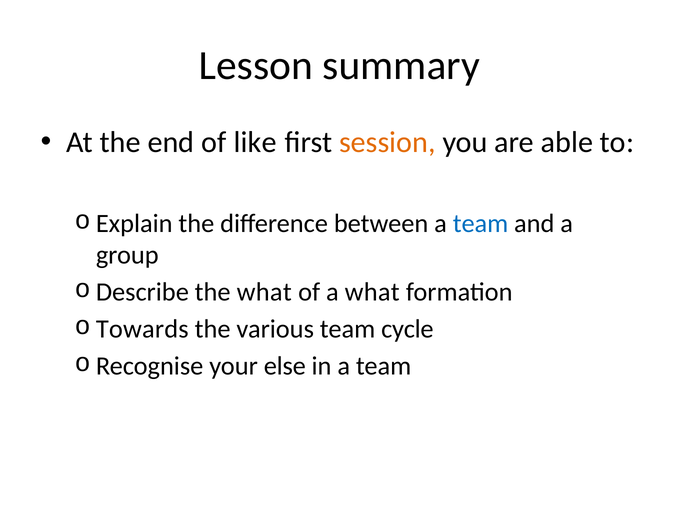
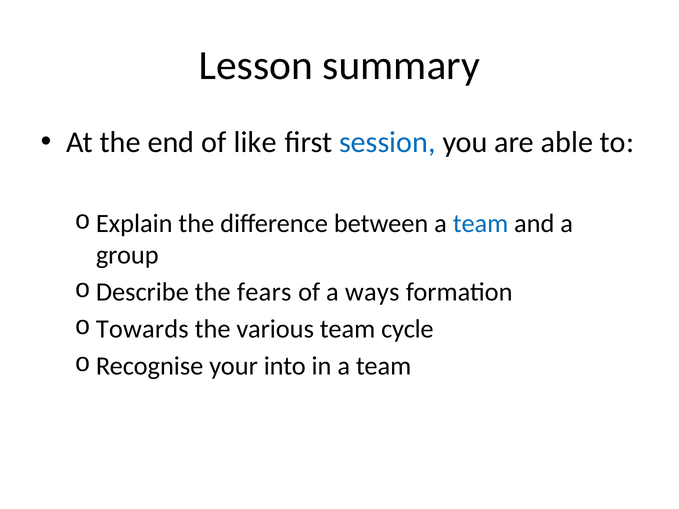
session colour: orange -> blue (387, 142)
the what: what -> fears (264, 292)
a what: what -> ways (372, 292)
else: else -> into (285, 366)
